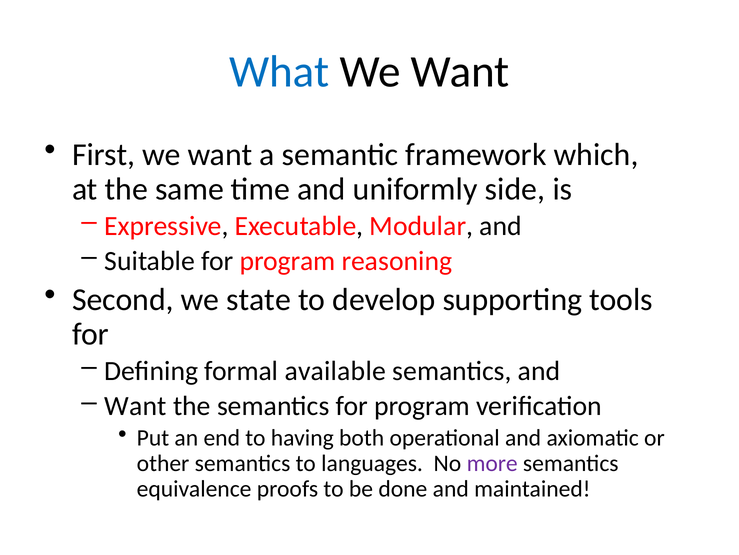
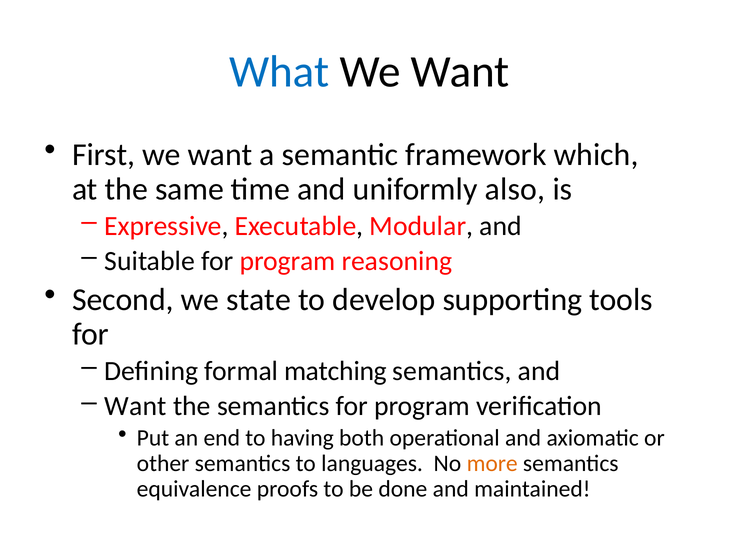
side: side -> also (515, 189)
available: available -> matching (335, 371)
more colour: purple -> orange (492, 463)
